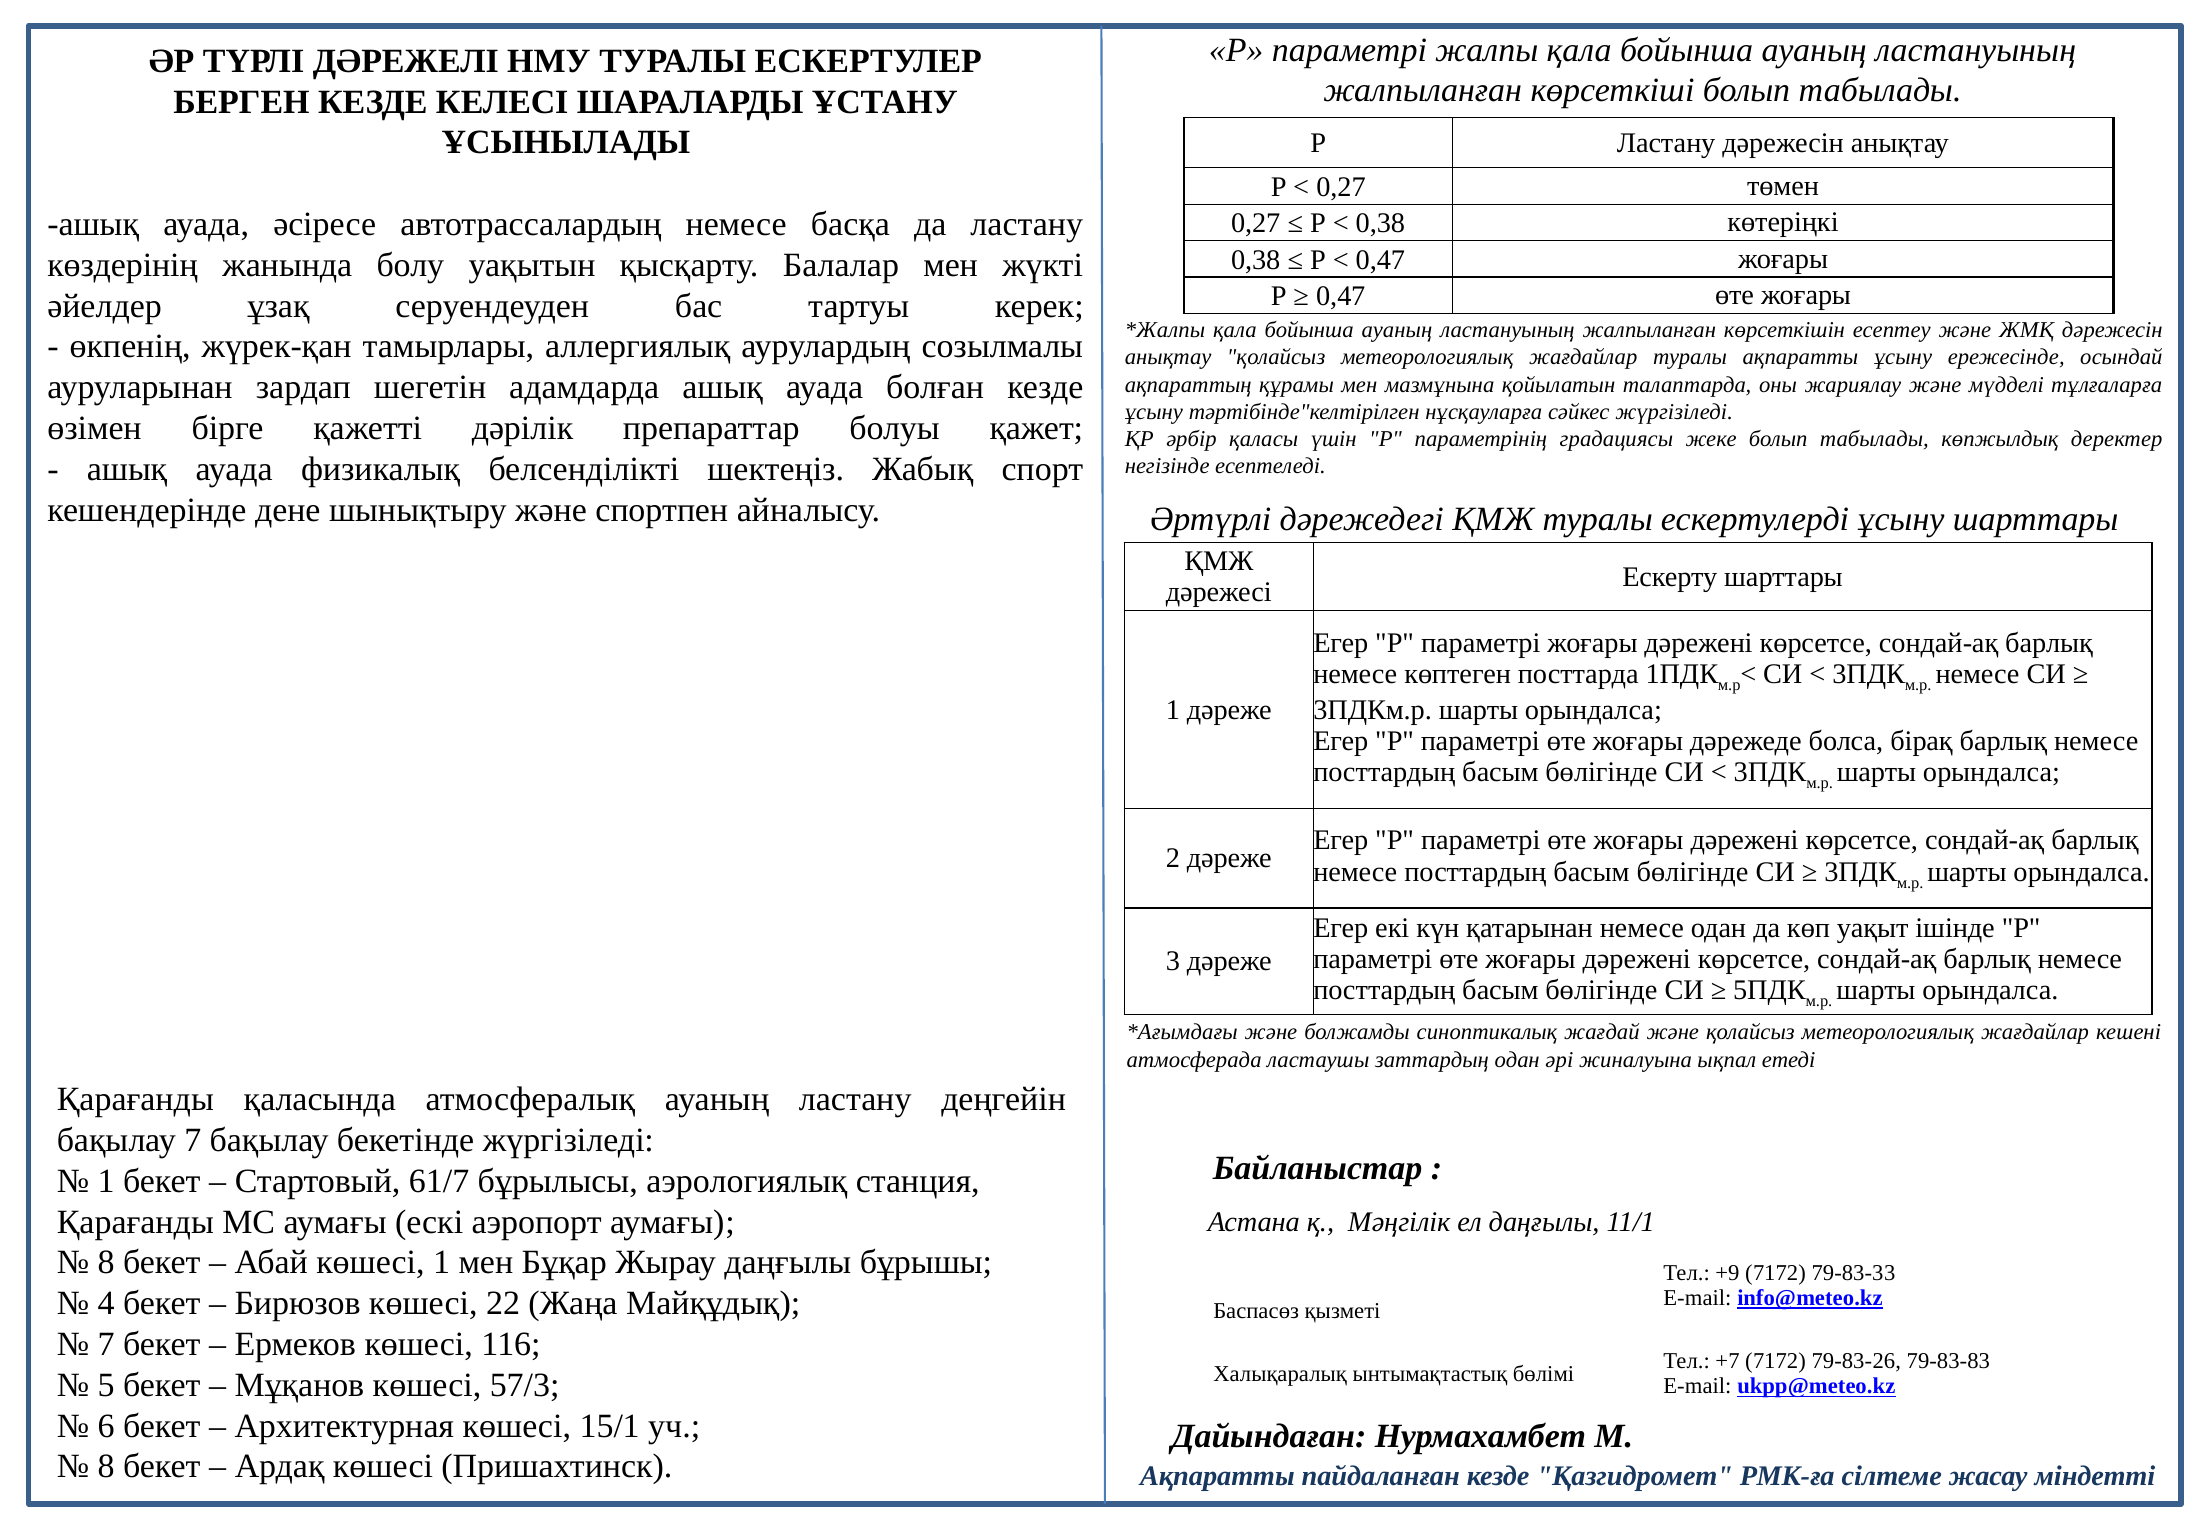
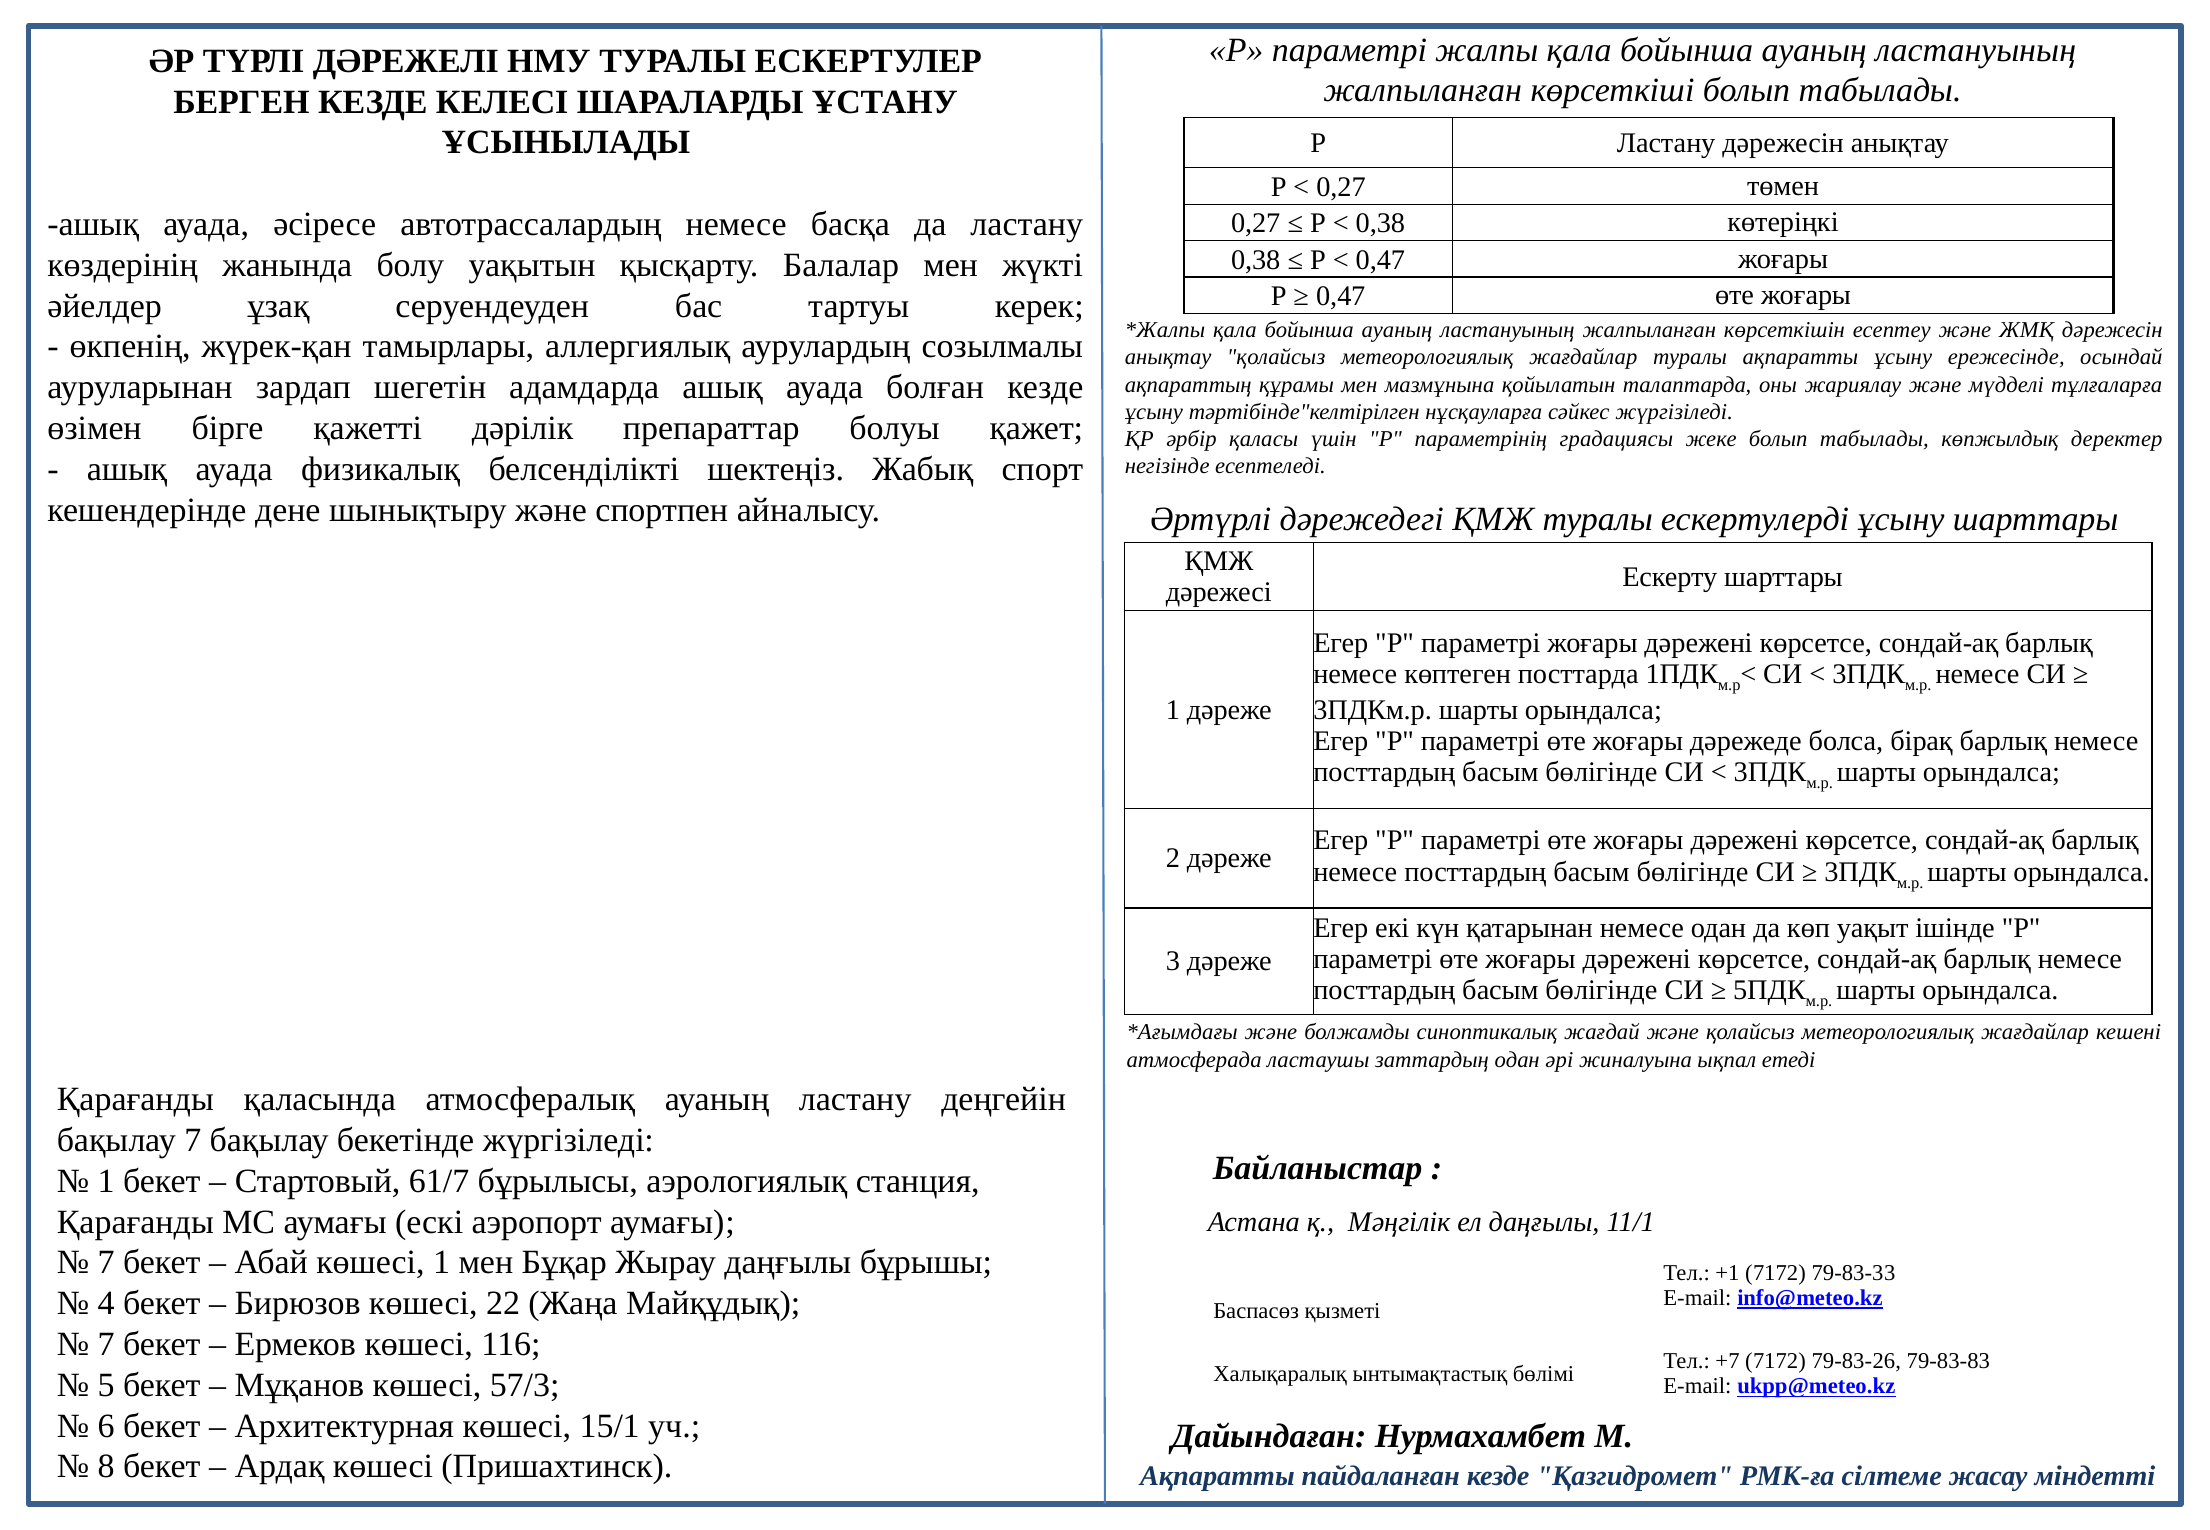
8: 8 -> 7 (106, 1263)
+9: +9 -> +1 (1727, 1273)
